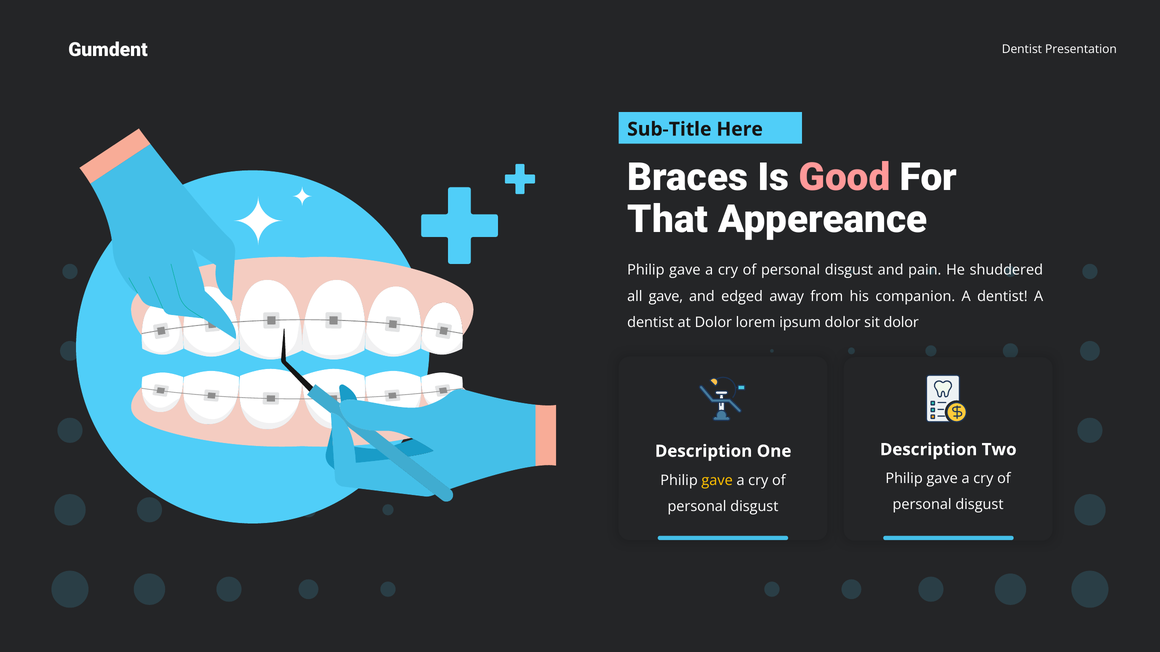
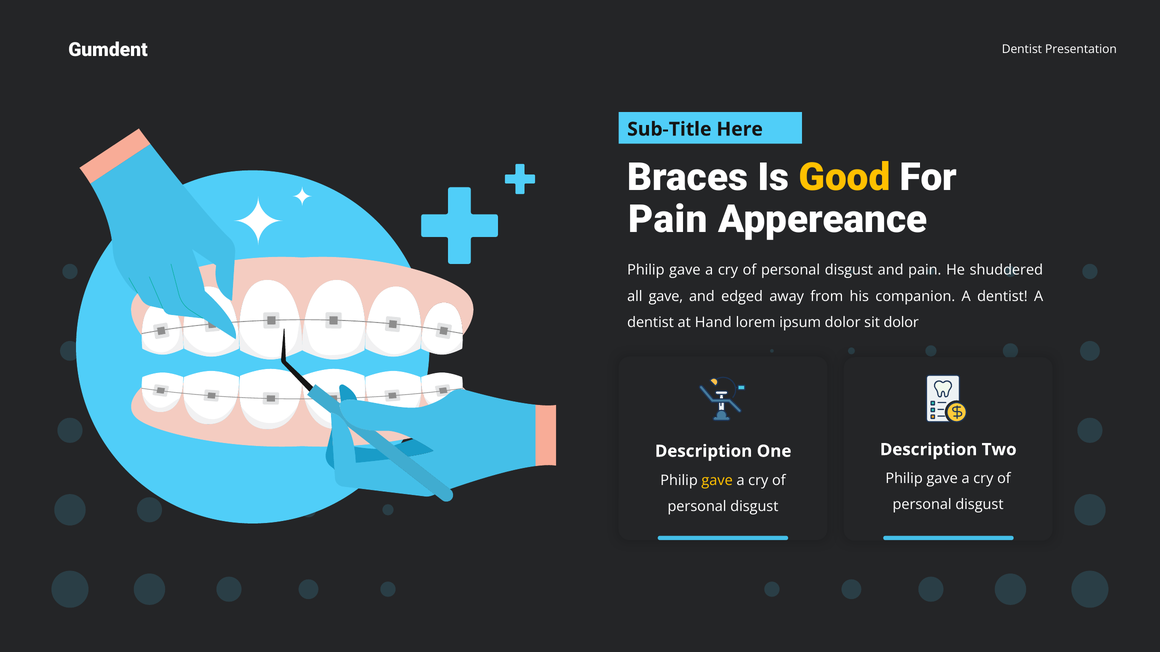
Good colour: pink -> yellow (844, 178)
That: That -> Pain (668, 219)
at Dolor: Dolor -> Hand (713, 323)
